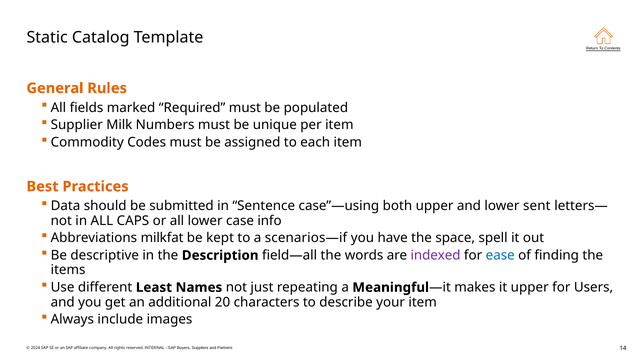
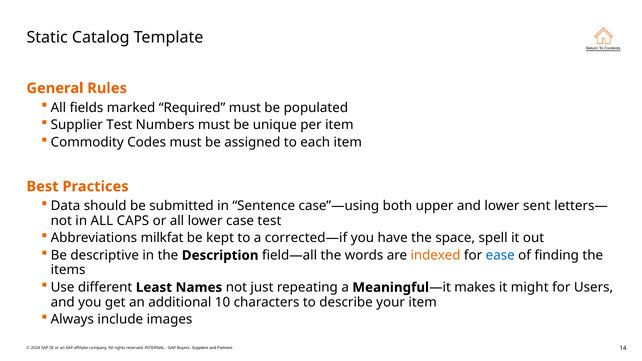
Supplier Milk: Milk -> Test (119, 125)
case info: info -> test (269, 221)
scenarios—if: scenarios—if -> corrected—if (306, 238)
indexed colour: purple -> orange (436, 255)
it upper: upper -> might (530, 287)
20: 20 -> 10 (223, 302)
